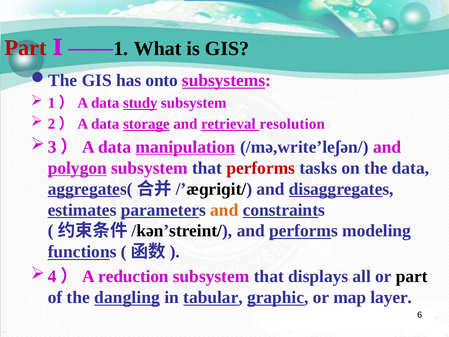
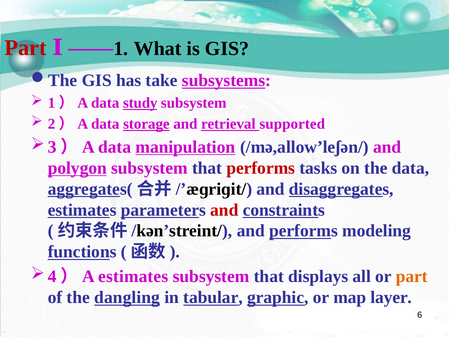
onto: onto -> take (162, 81)
resolution: resolution -> supported (292, 124)
/mə,write’leʃən/: /mə,write’leʃən/ -> /mə,allow’leʃən/ (304, 147)
and colour: orange -> red (224, 210)
reduction: reduction -> estimates (133, 276)
part colour: black -> orange (412, 276)
